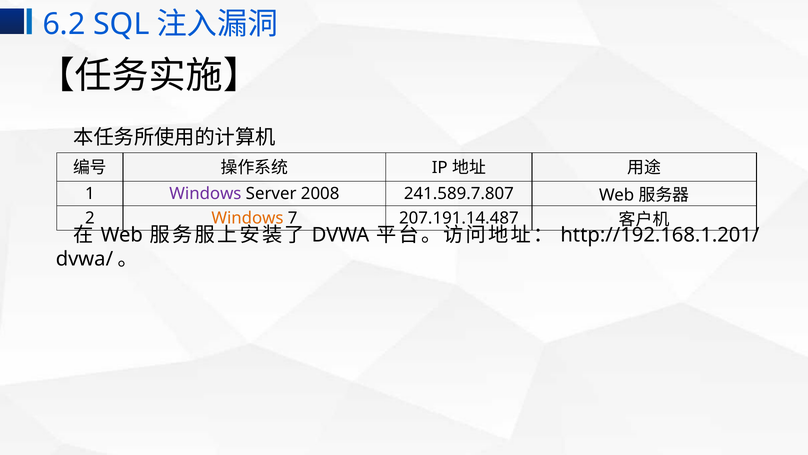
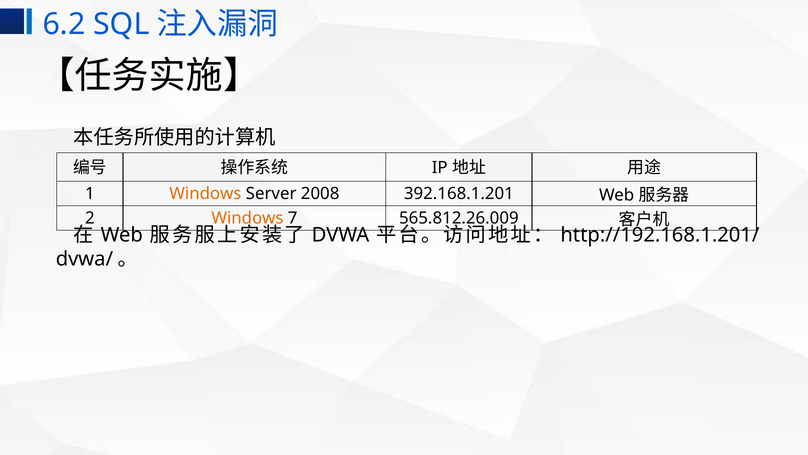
Windows colour: purple -> orange (205, 194)
241.589.7.807: 241.589.7.807 -> 392.168.1.201 (459, 194)
207.191.14.487: 207.191.14.487 -> 565.812.26.009 (459, 218)
